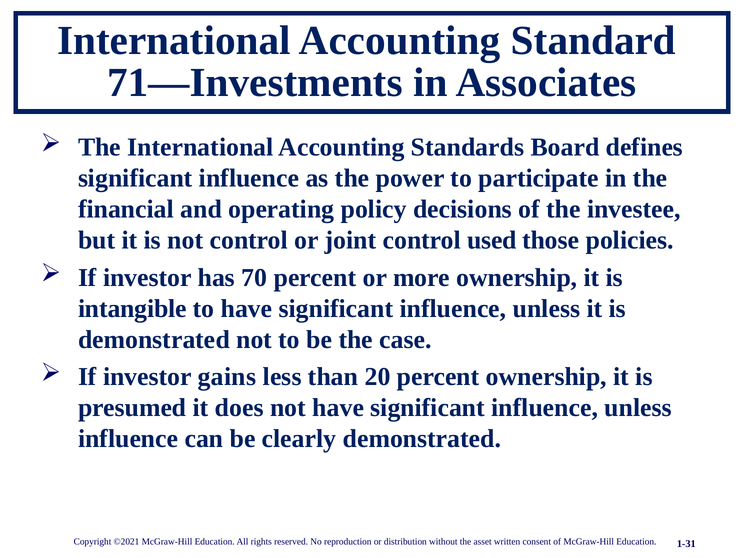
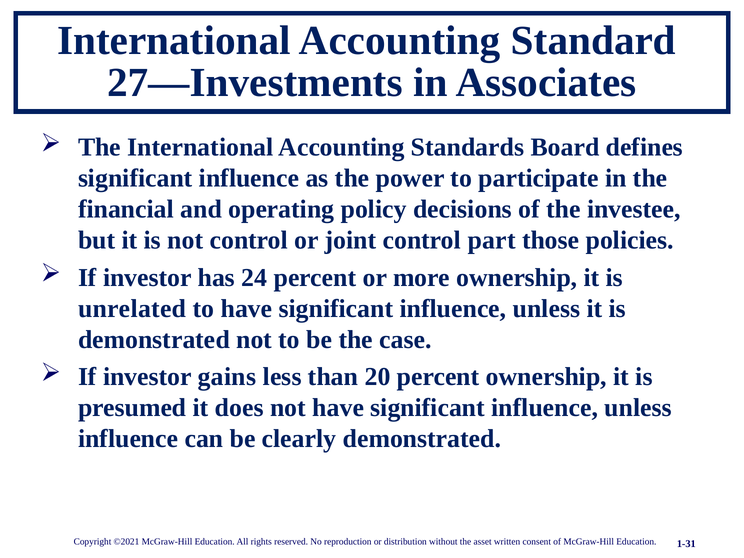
71—Investments: 71—Investments -> 27—Investments (255, 83)
used: used -> part (492, 240)
70: 70 -> 24 (254, 278)
intangible: intangible -> unrelated (132, 309)
